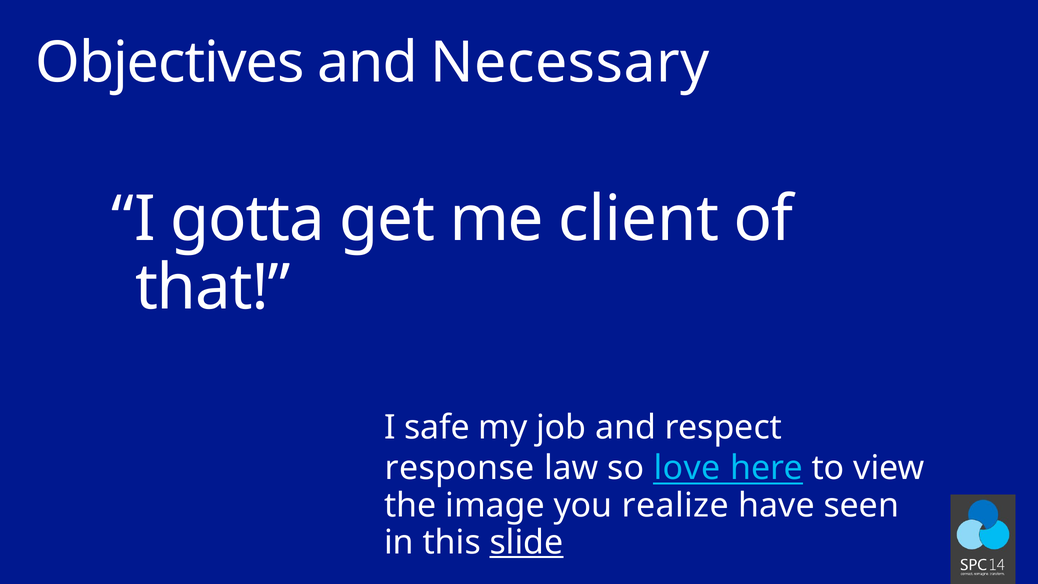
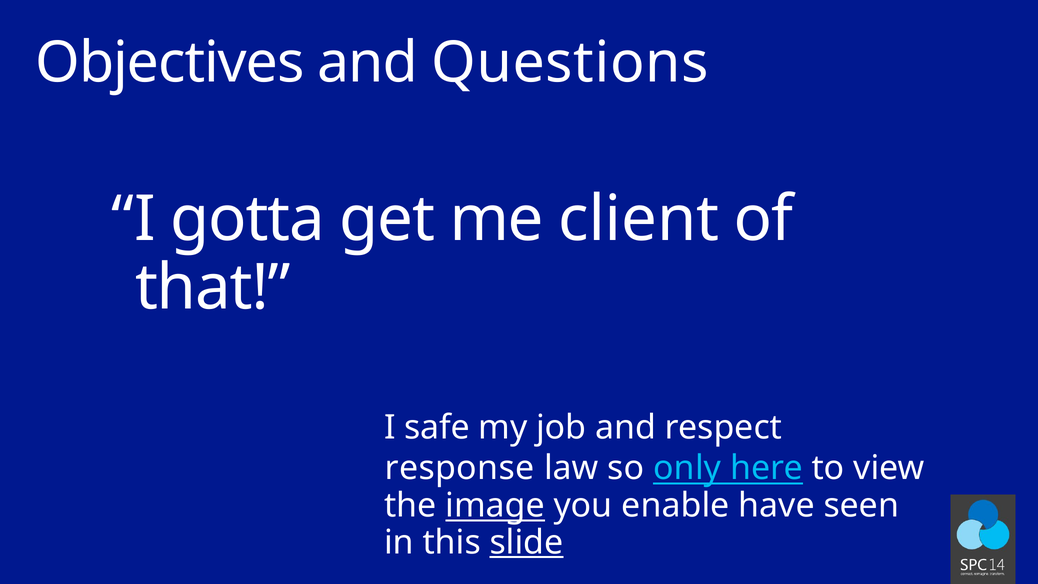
Necessary: Necessary -> Questions (570, 63)
love: love -> only (687, 468)
image underline: none -> present (495, 506)
realize: realize -> enable (675, 506)
